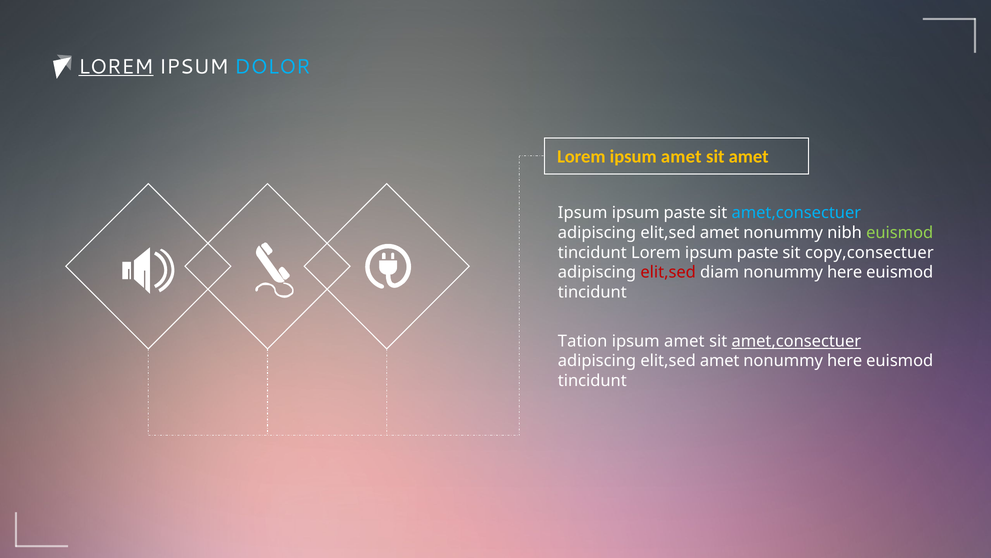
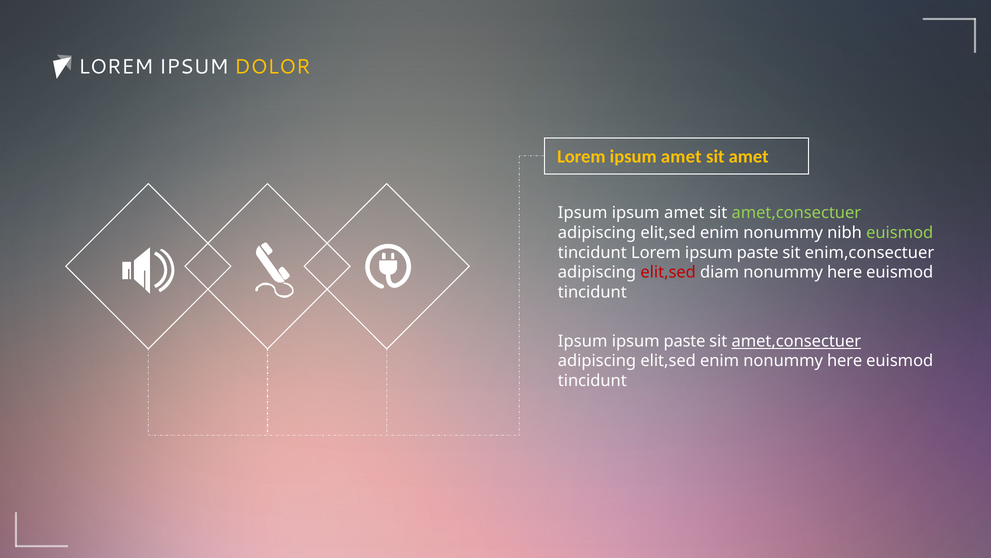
LOREM underline: present -> none (116, 67)
DOLOR colour: light blue -> yellow (272, 67)
paste: paste -> amet (684, 213)
amet,consectuer colour: light blue -> light green (796, 213)
amet: amet -> enim (720, 233)
copy,consectuer: copy,consectuer -> enim,consectuer (869, 252)
Tation: Tation -> Ipsum (583, 341)
amet: amet -> paste (685, 341)
amet: amet -> enim (720, 361)
